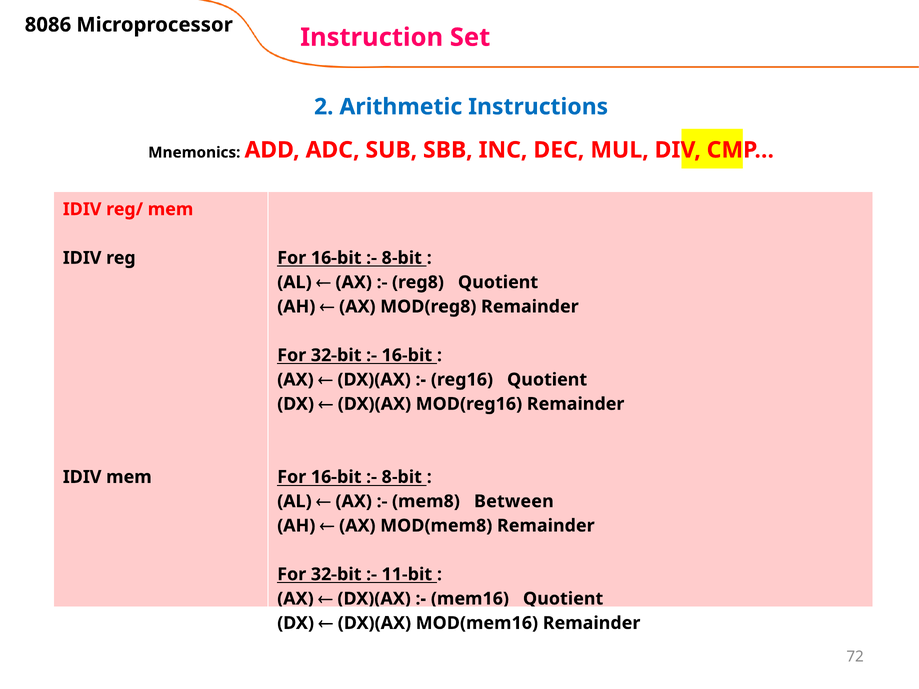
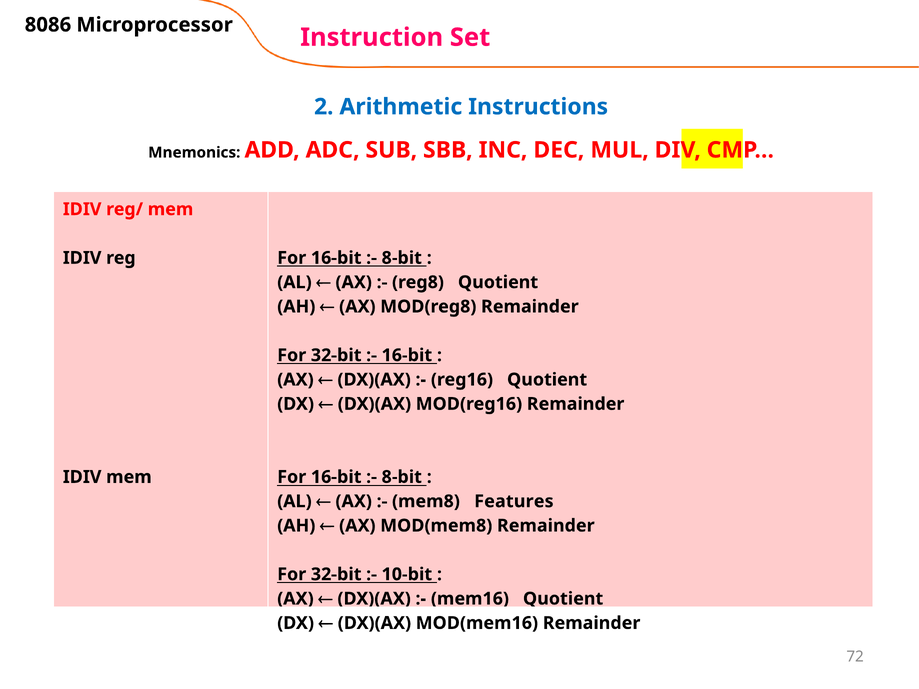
Between: Between -> Features (514, 502)
11-bit: 11-bit -> 10-bit (407, 575)
